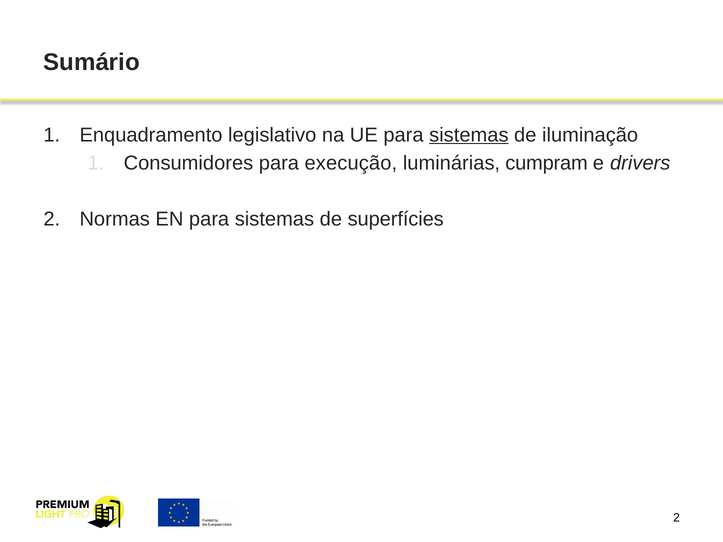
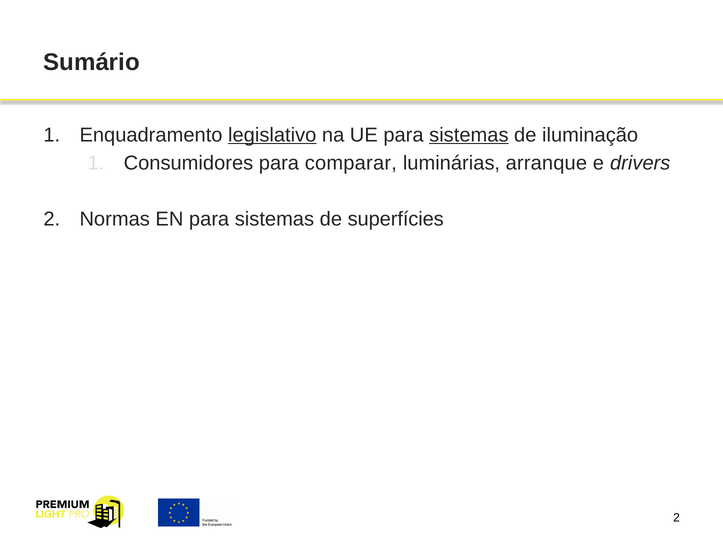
legislativo underline: none -> present (272, 135)
execução: execução -> comparar (351, 163)
cumpram: cumpram -> arranque (546, 163)
